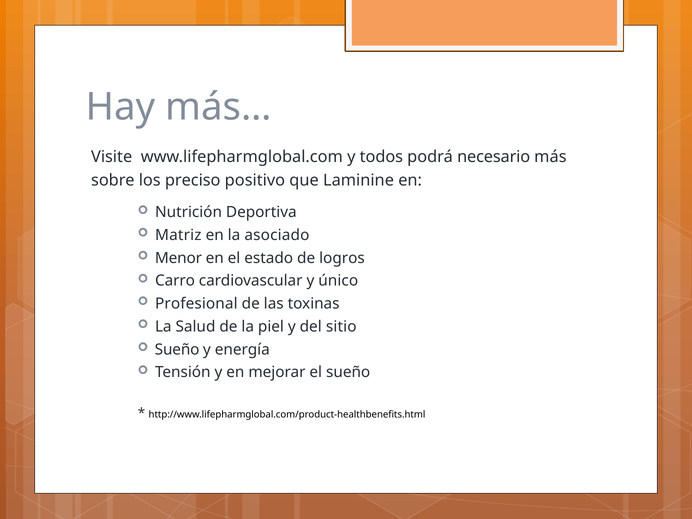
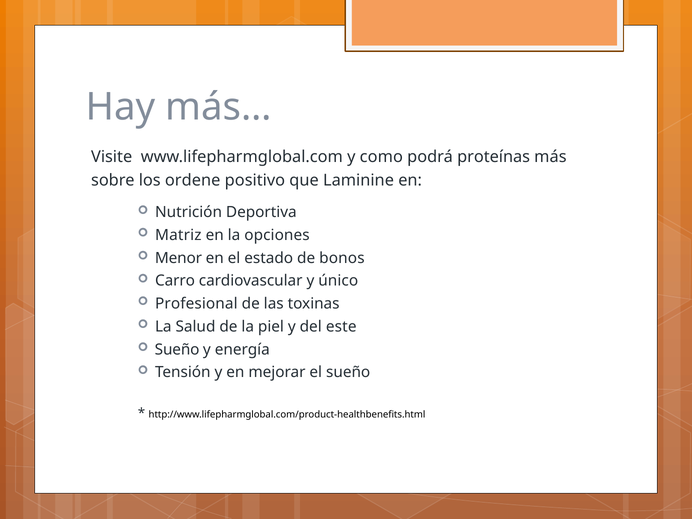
todos: todos -> como (381, 157)
necesario: necesario -> proteínas (494, 157)
preciso: preciso -> ordene (193, 180)
asociado: asociado -> opciones (277, 235)
logros: logros -> bonos (342, 258)
sitio: sitio -> este (341, 327)
